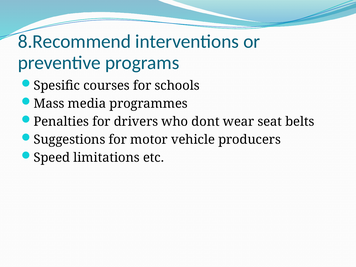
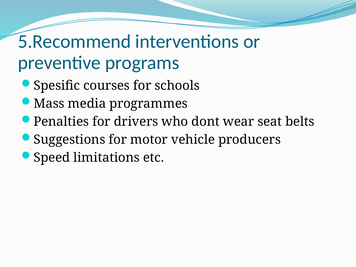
8.Recommend: 8.Recommend -> 5.Recommend (74, 42)
